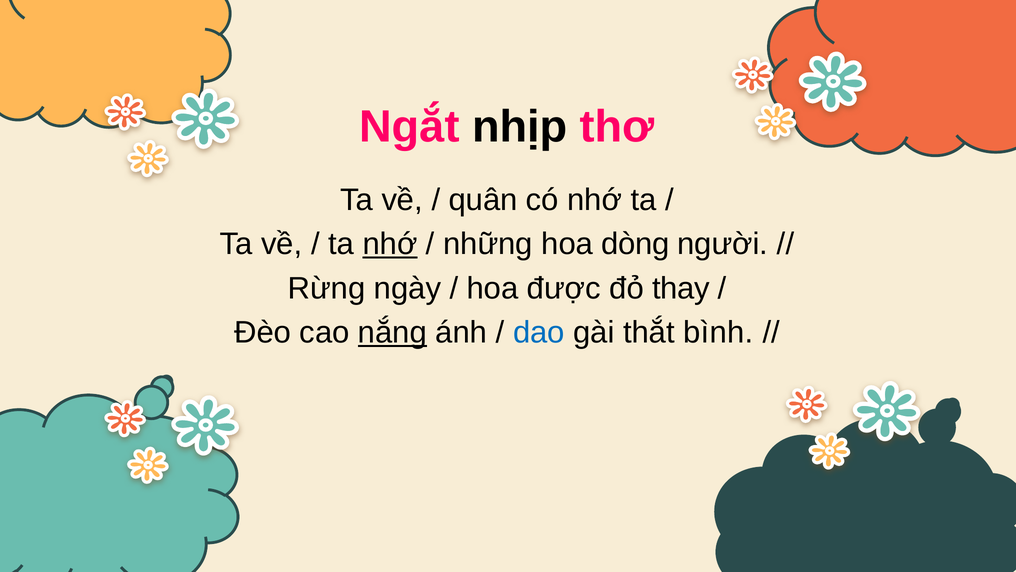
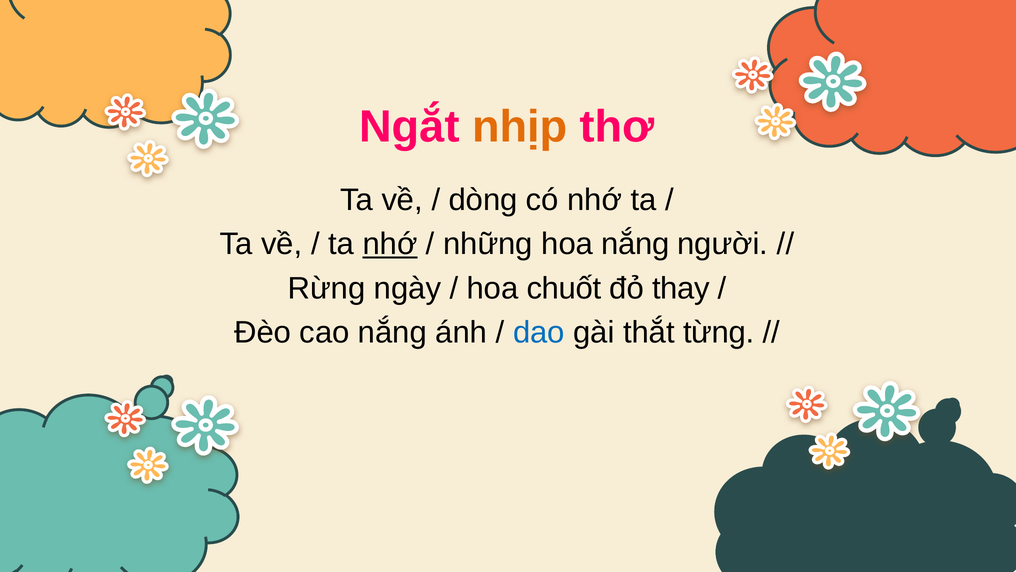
nhịp colour: black -> orange (520, 127)
quân: quân -> dòng (483, 200)
hoa dòng: dòng -> nắng (635, 244)
được: được -> chuốt (564, 288)
nắng underline: present -> none (392, 332)
bình: bình -> từng (719, 332)
